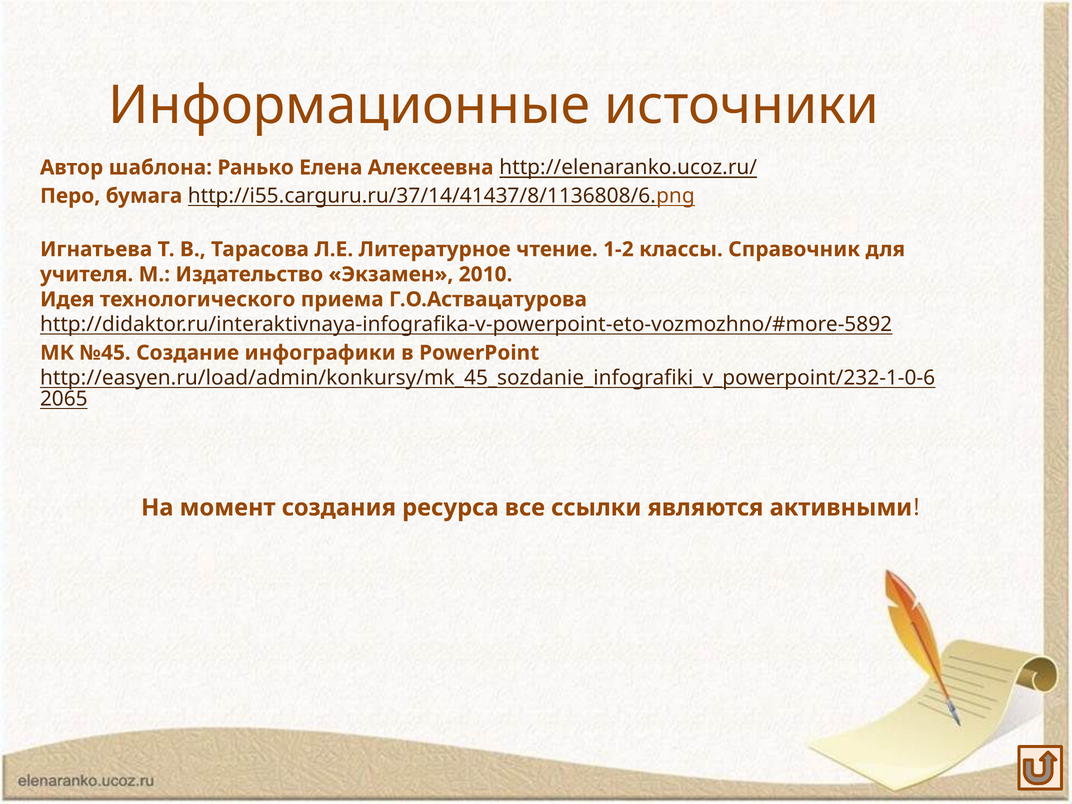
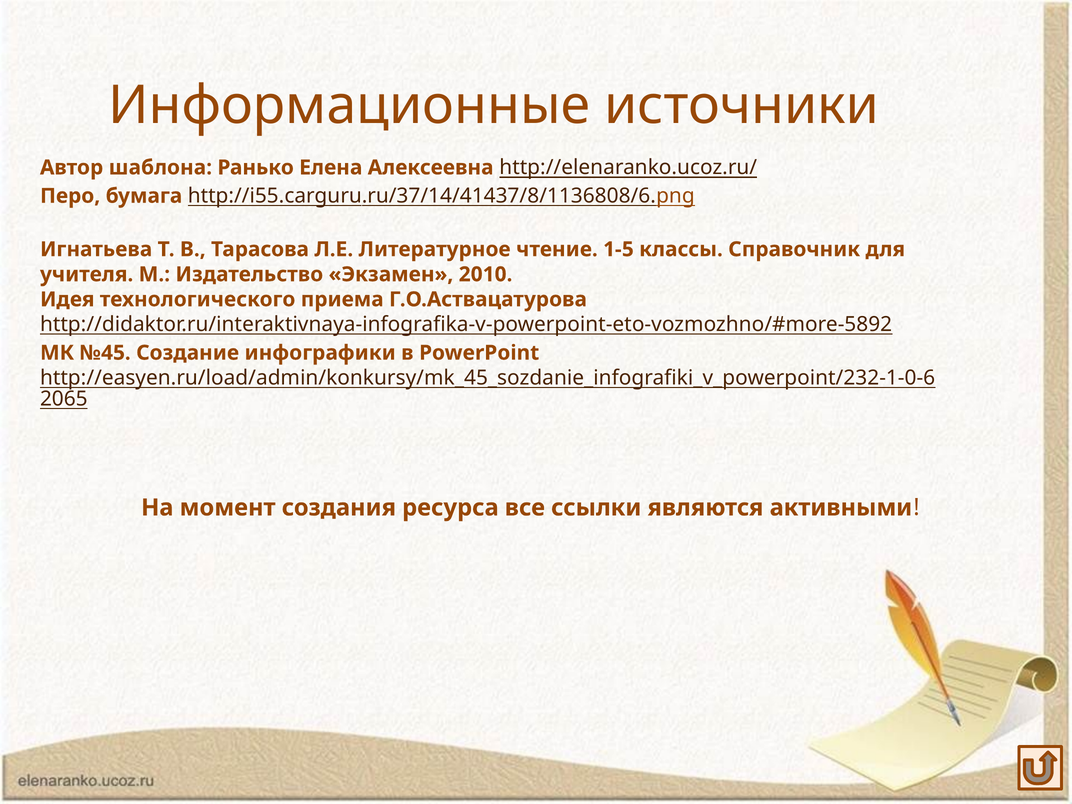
1-2: 1-2 -> 1-5 (618, 249)
